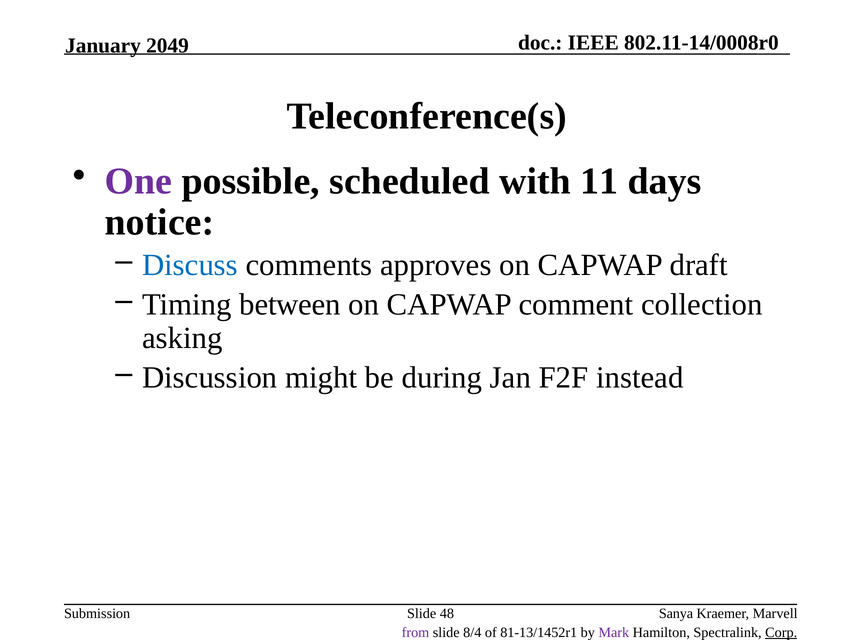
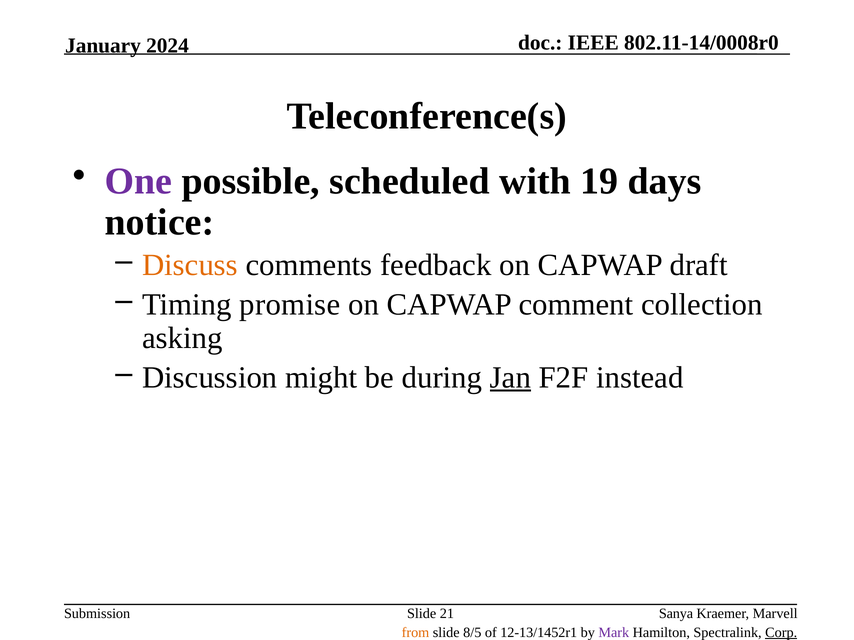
2049: 2049 -> 2024 (168, 46)
11: 11 -> 19 (599, 181)
Discuss colour: blue -> orange (190, 266)
approves: approves -> feedback (436, 266)
between: between -> promise (290, 305)
Jan underline: none -> present (510, 378)
48: 48 -> 21 (447, 614)
from colour: purple -> orange (415, 633)
8/4: 8/4 -> 8/5 (472, 633)
81-13/1452r1: 81-13/1452r1 -> 12-13/1452r1 (539, 633)
